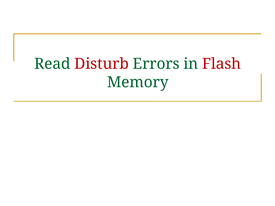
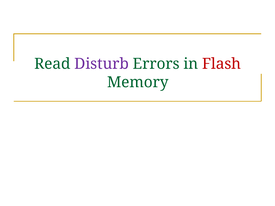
Disturb colour: red -> purple (102, 64)
